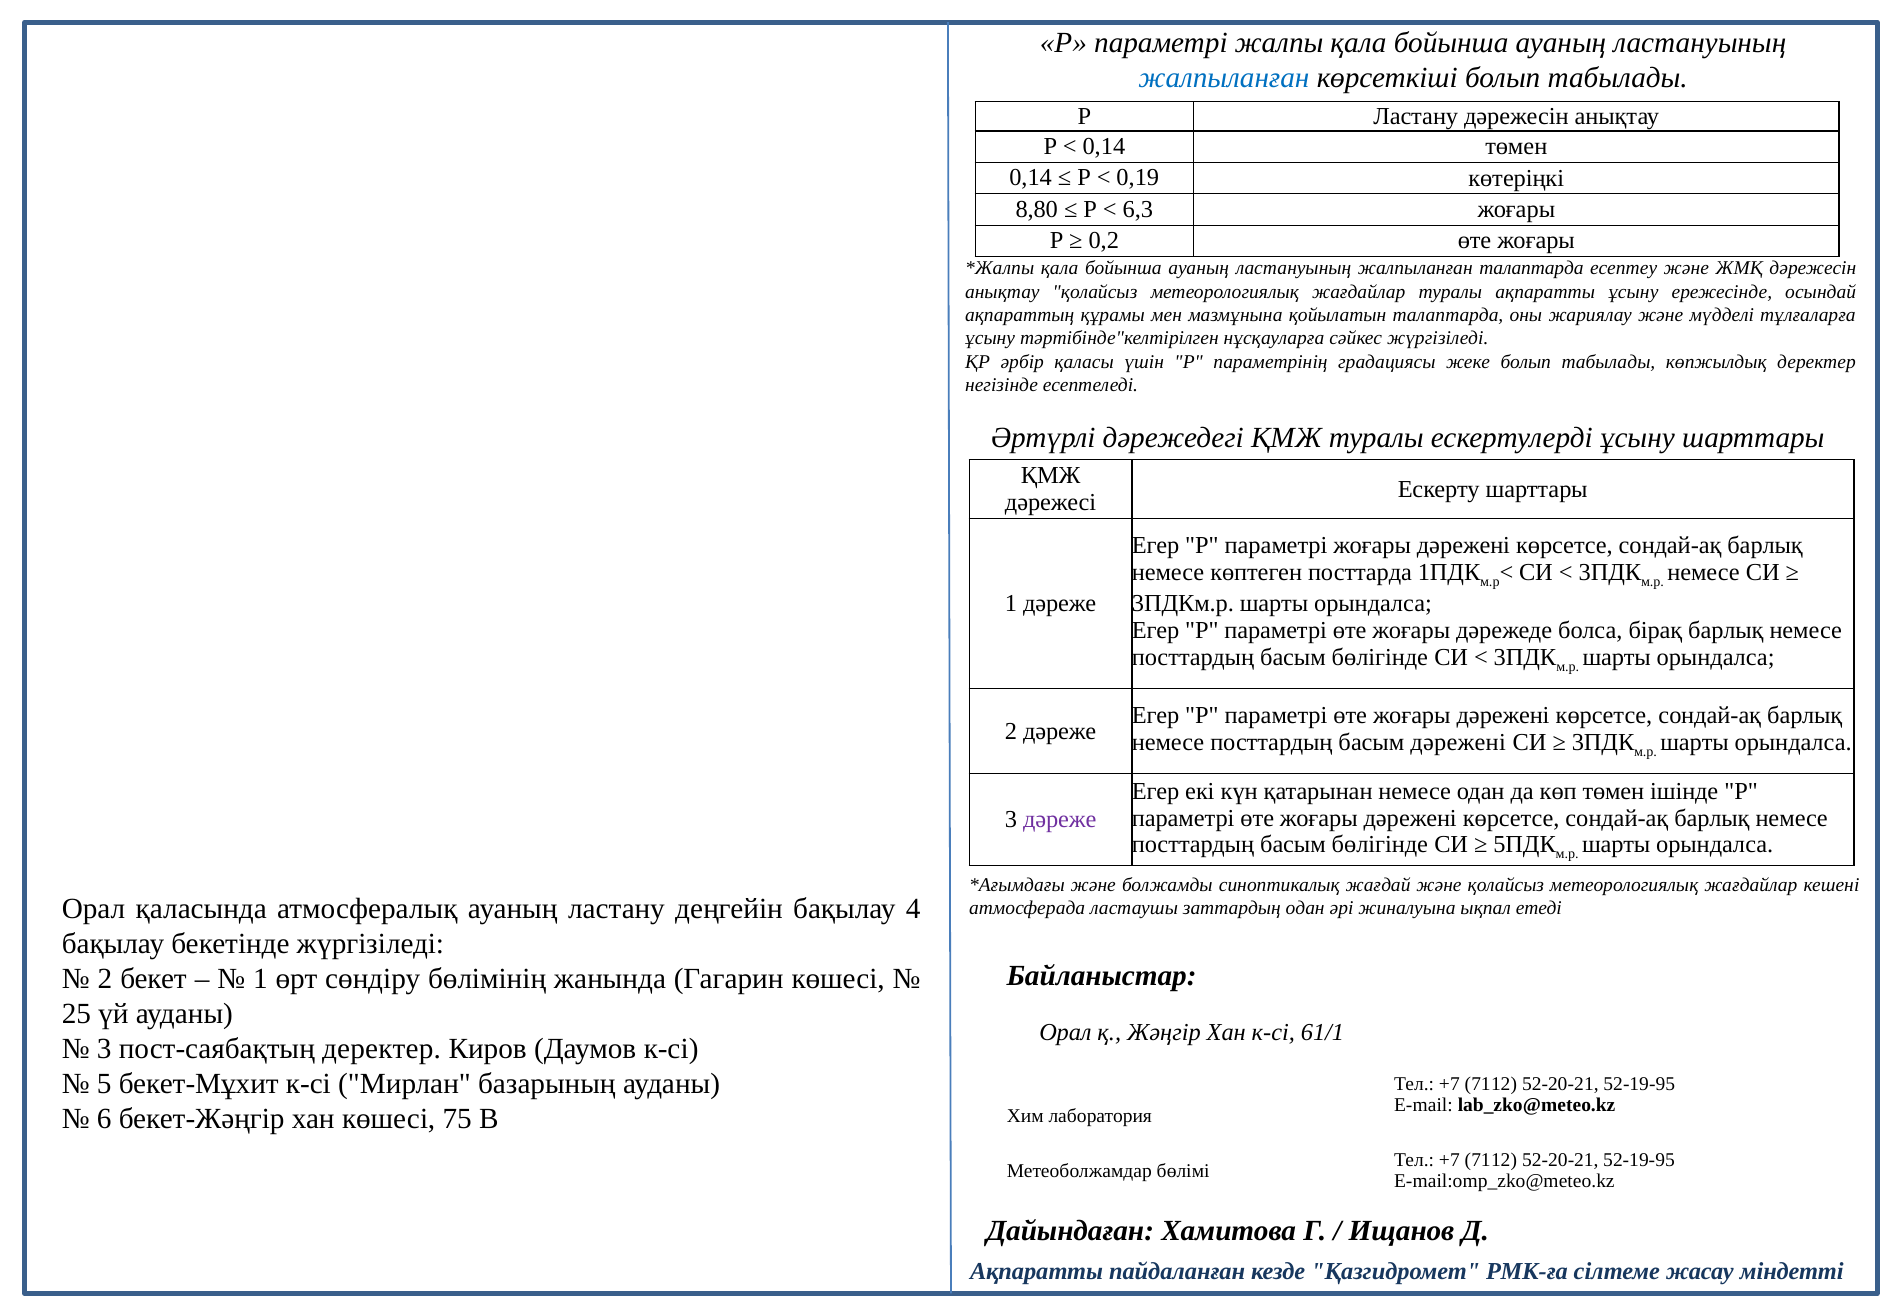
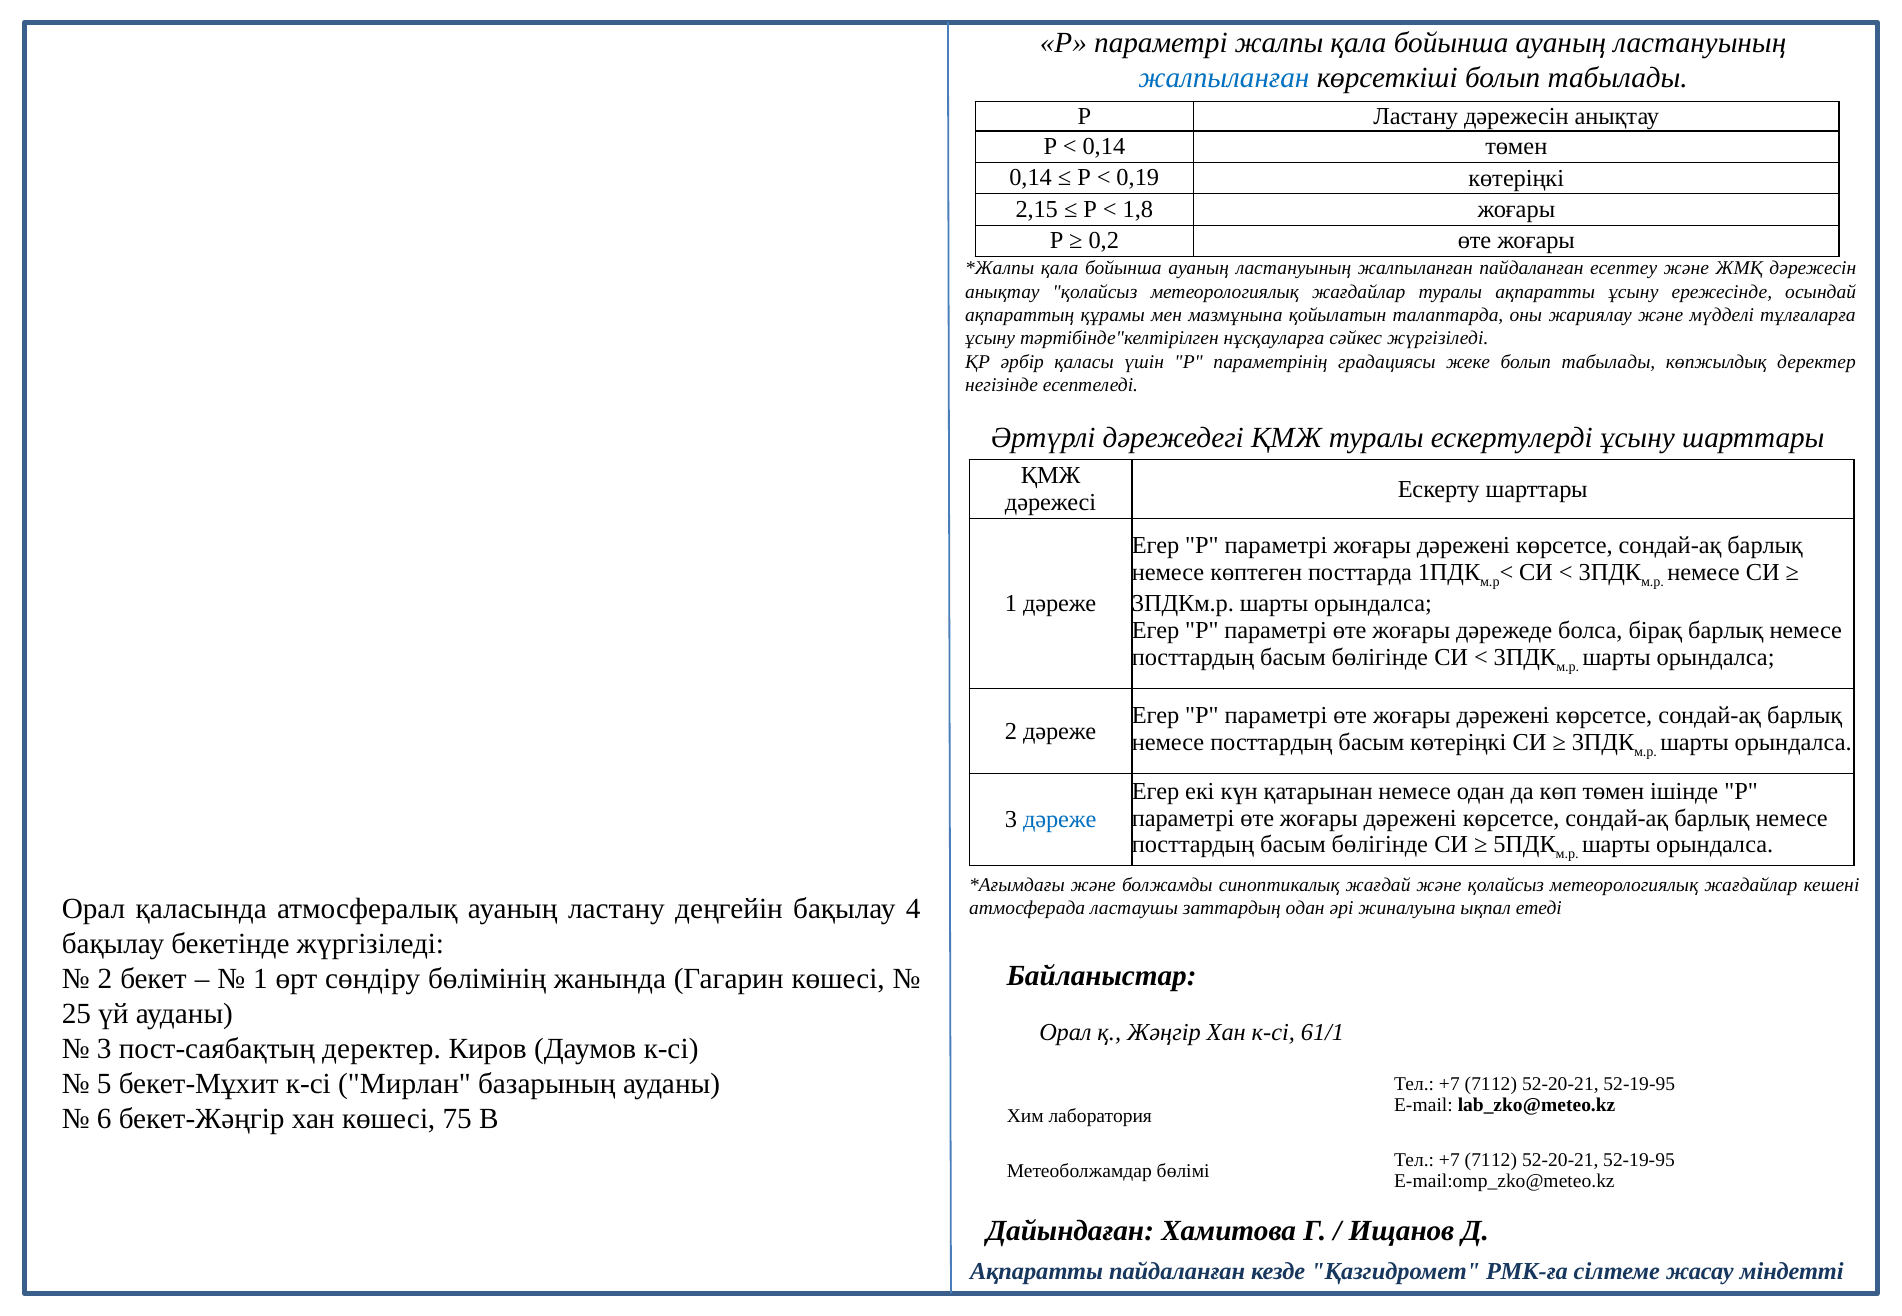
8,80: 8,80 -> 2,15 (1037, 209)
6,3: 6,3 -> 1,8 (1138, 209)
жалпыланған талаптарда: талаптарда -> пайдаланған (1531, 269)
басым дәрежені: дәрежені -> көтеріңкі (1458, 743)
дәреже colour: purple -> blue (1060, 820)
